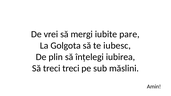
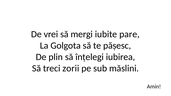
iubesc: iubesc -> pășesc (117, 46)
treci treci: treci -> zorii (71, 68)
